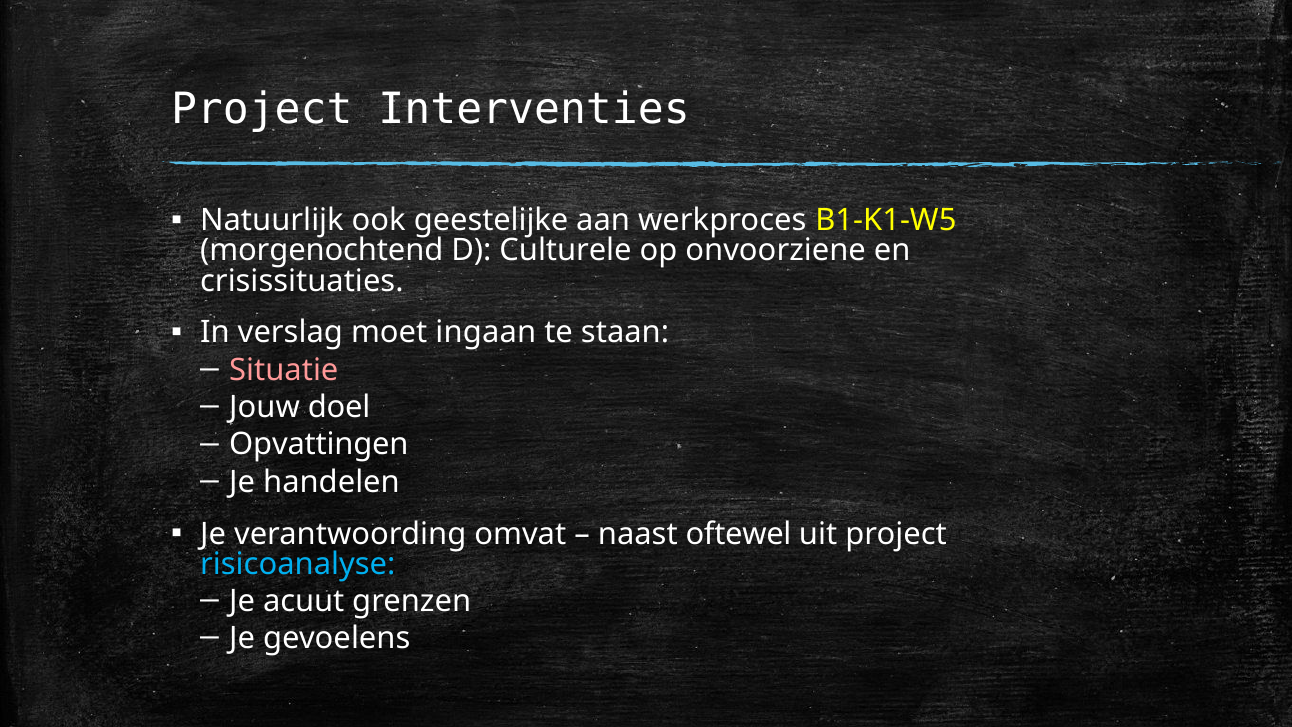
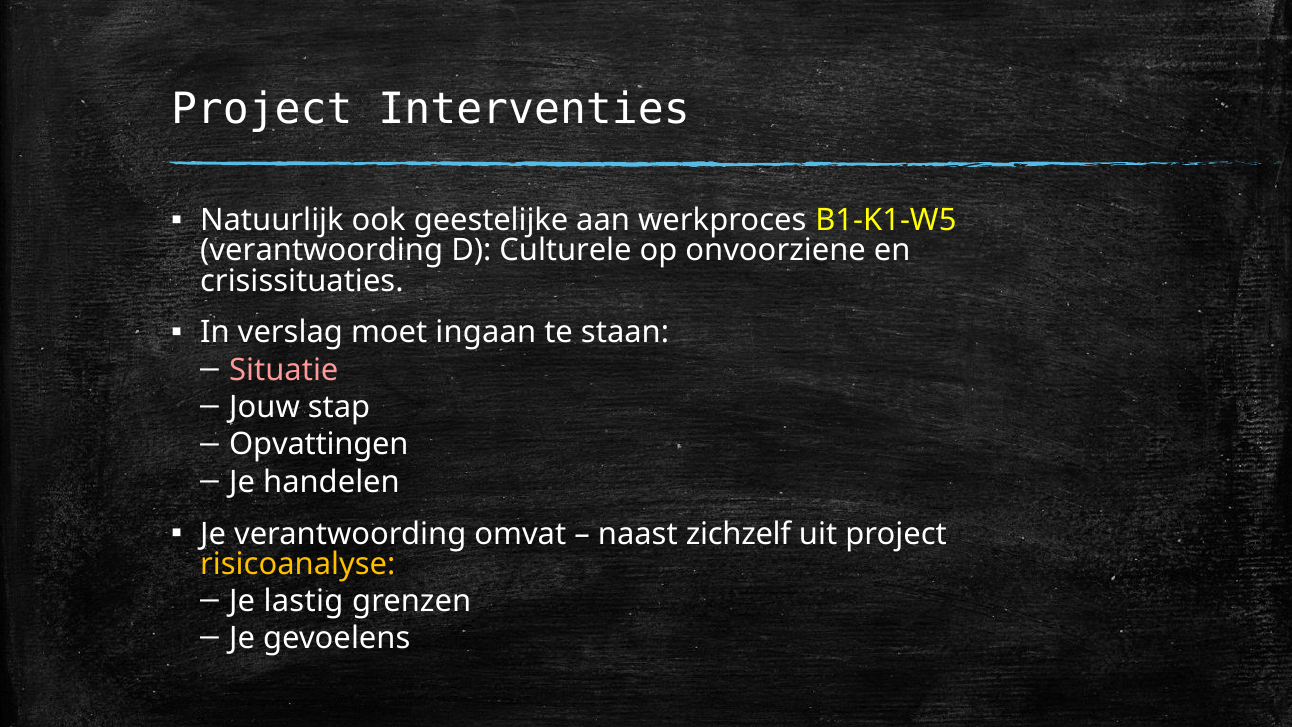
morgenochtend: morgenochtend -> verantwoording (322, 251)
doel: doel -> stap (339, 407)
oftewel: oftewel -> zichzelf (738, 534)
risicoanalyse colour: light blue -> yellow (298, 564)
acuut: acuut -> lastig (303, 601)
